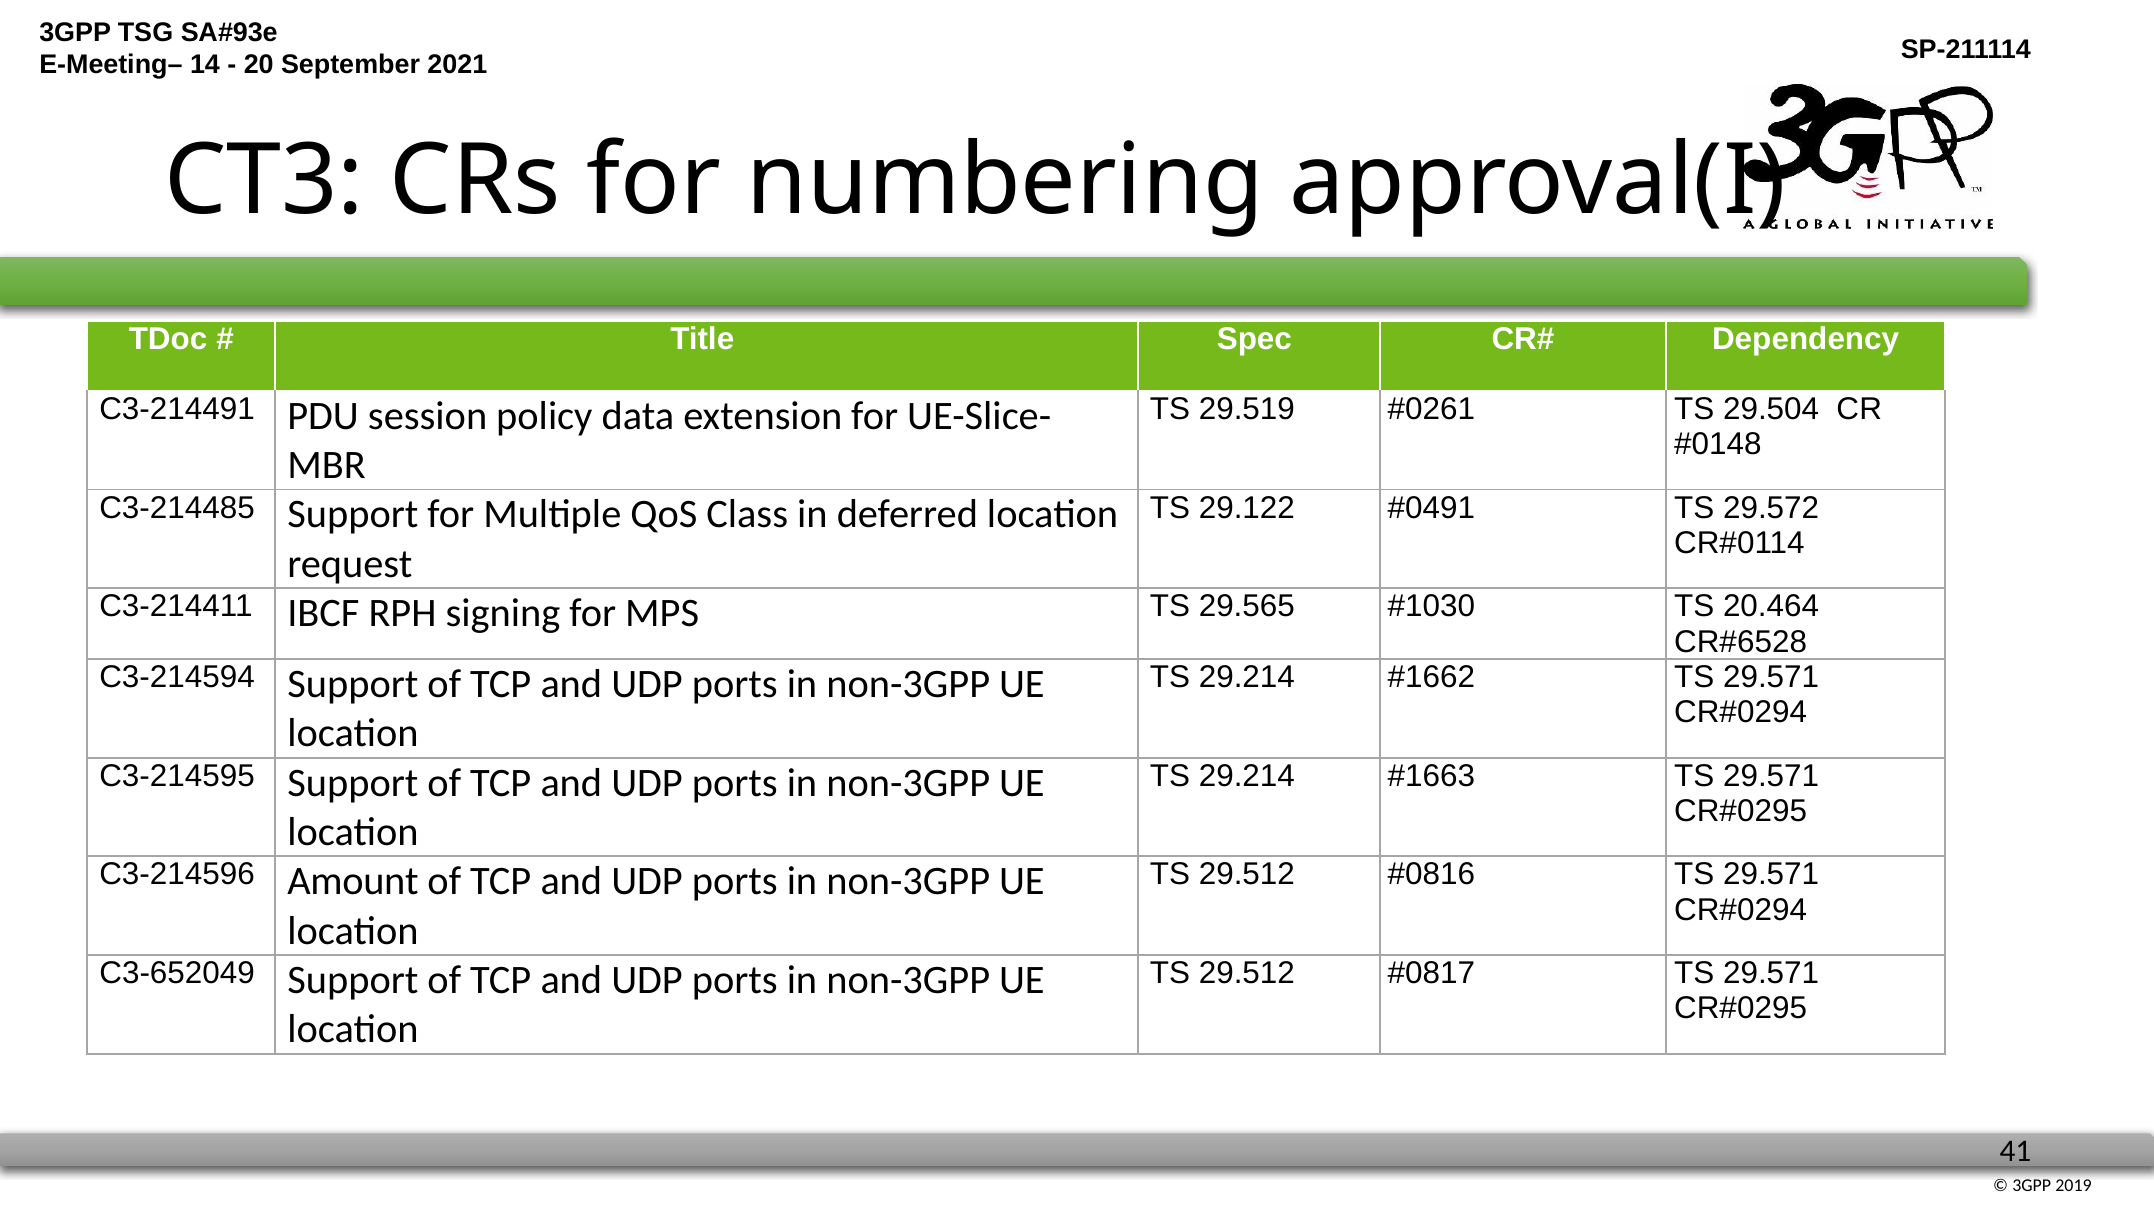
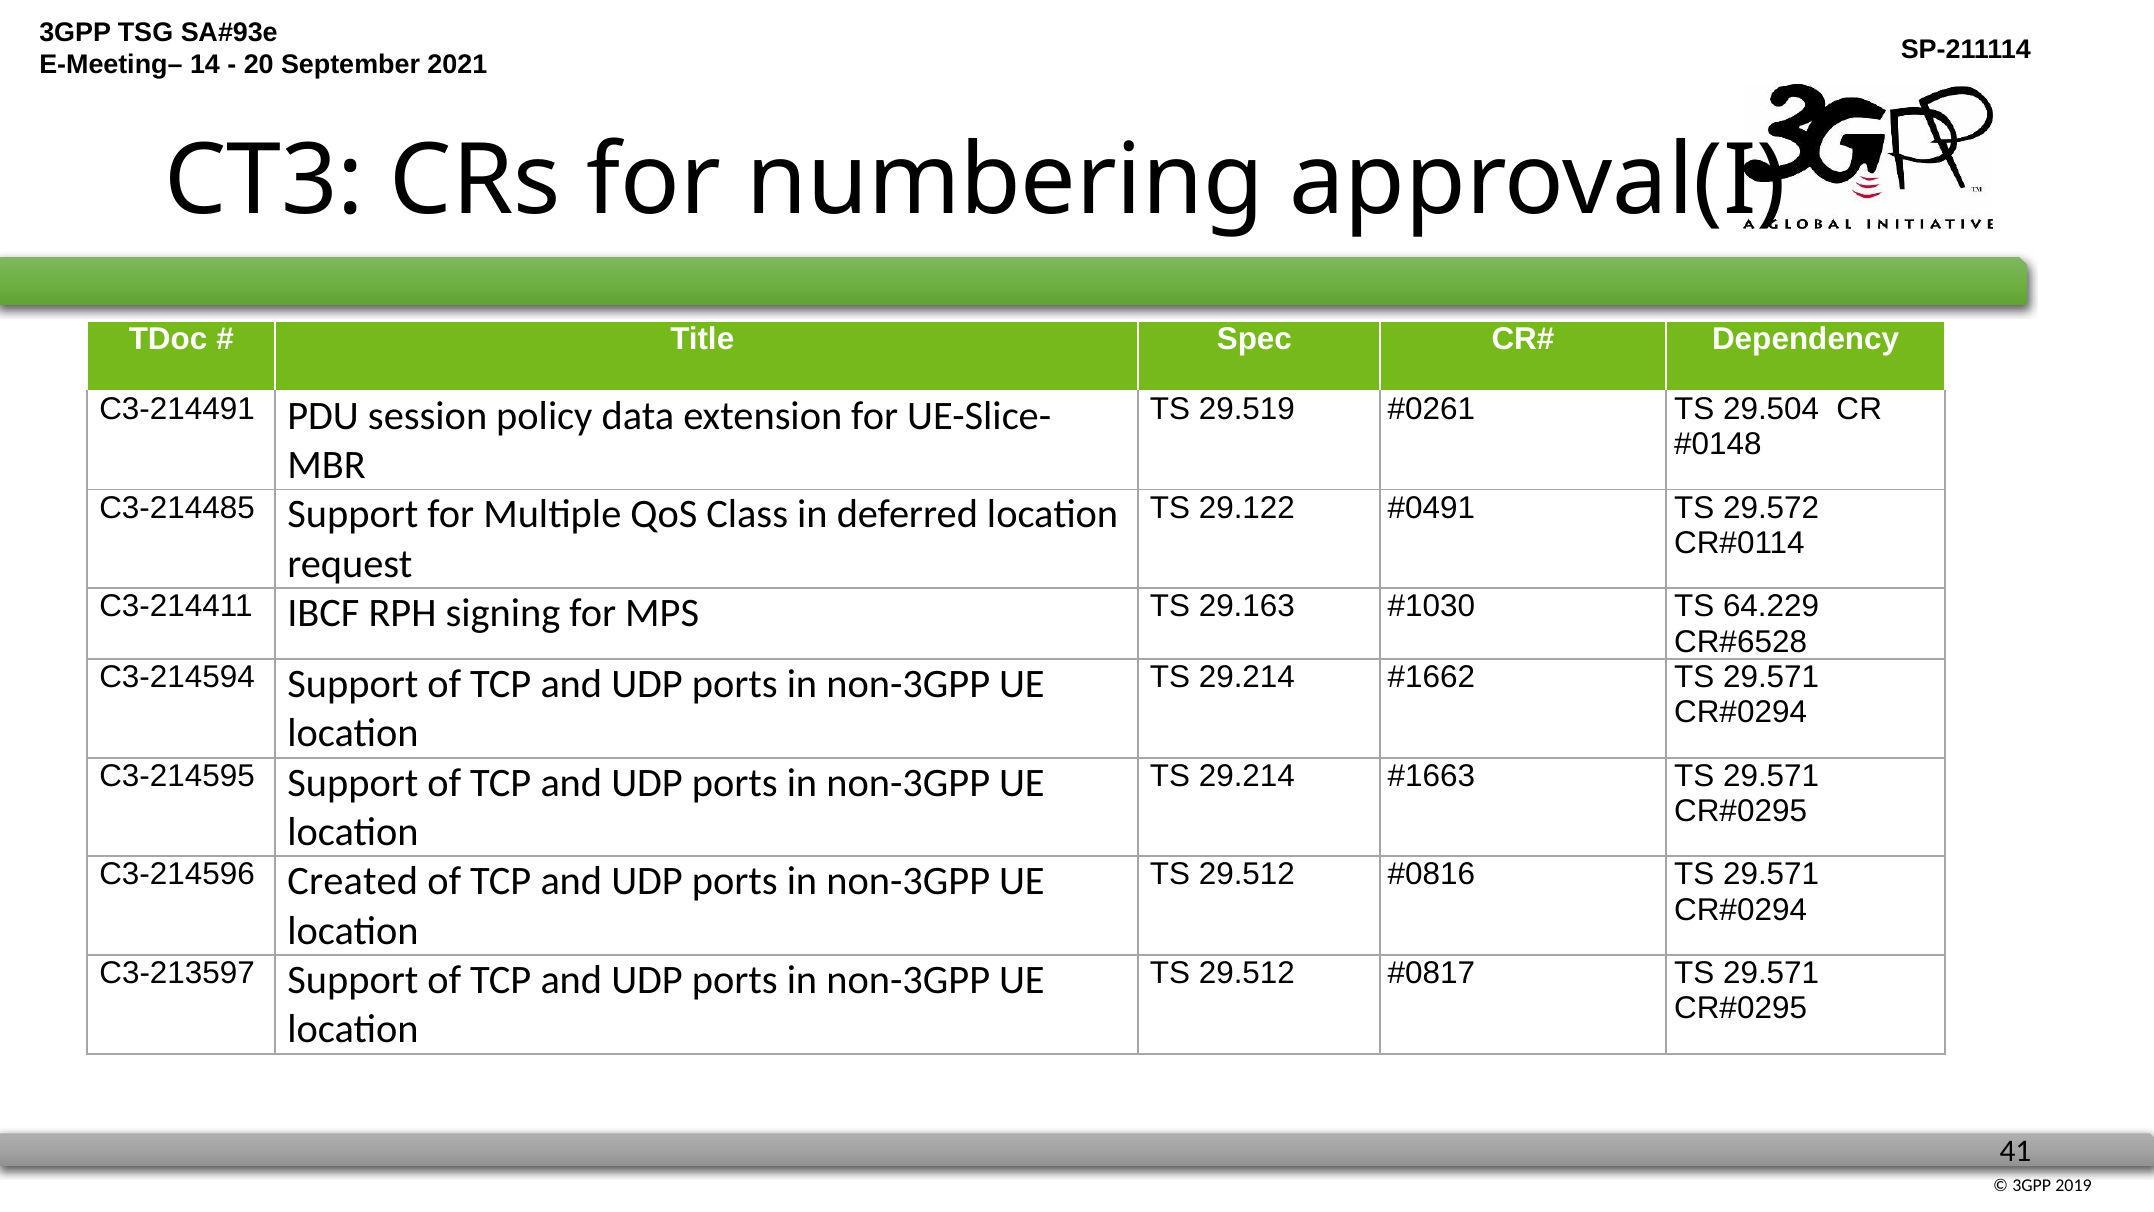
29.565: 29.565 -> 29.163 (1247, 606)
20.464: 20.464 -> 64.229 (1771, 606)
Amount: Amount -> Created (353, 881)
C3-652049: C3-652049 -> C3-213597 (177, 973)
